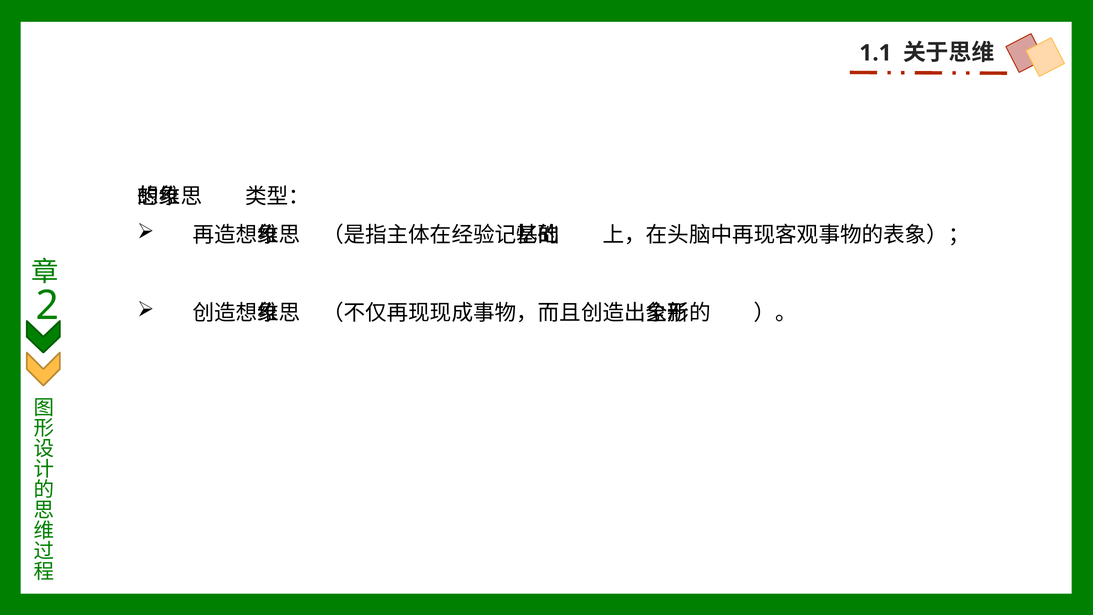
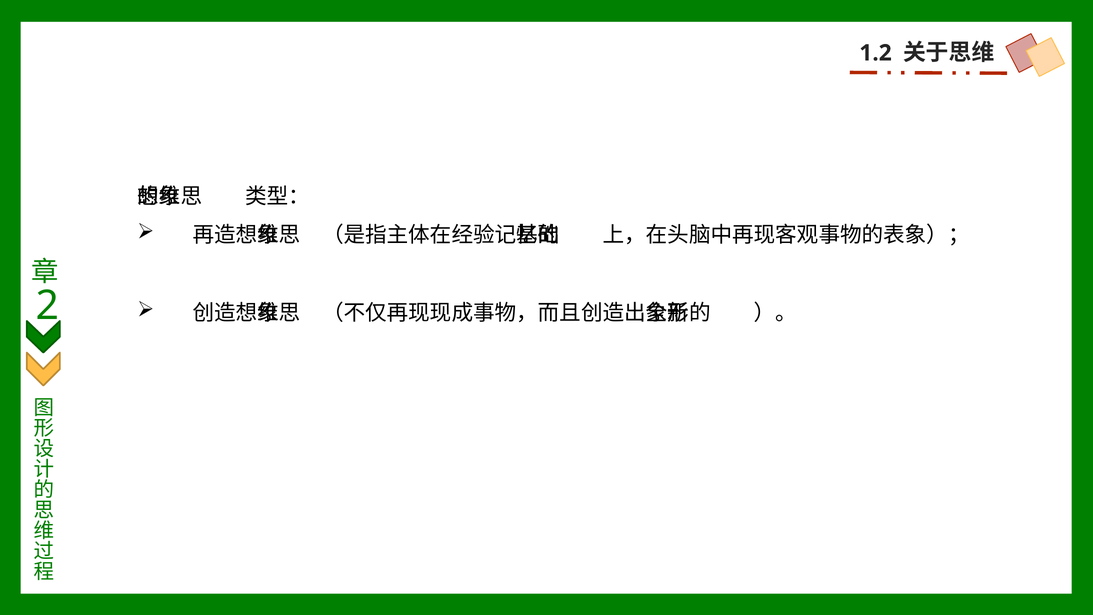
1.1: 1.1 -> 1.2 (876, 53)
